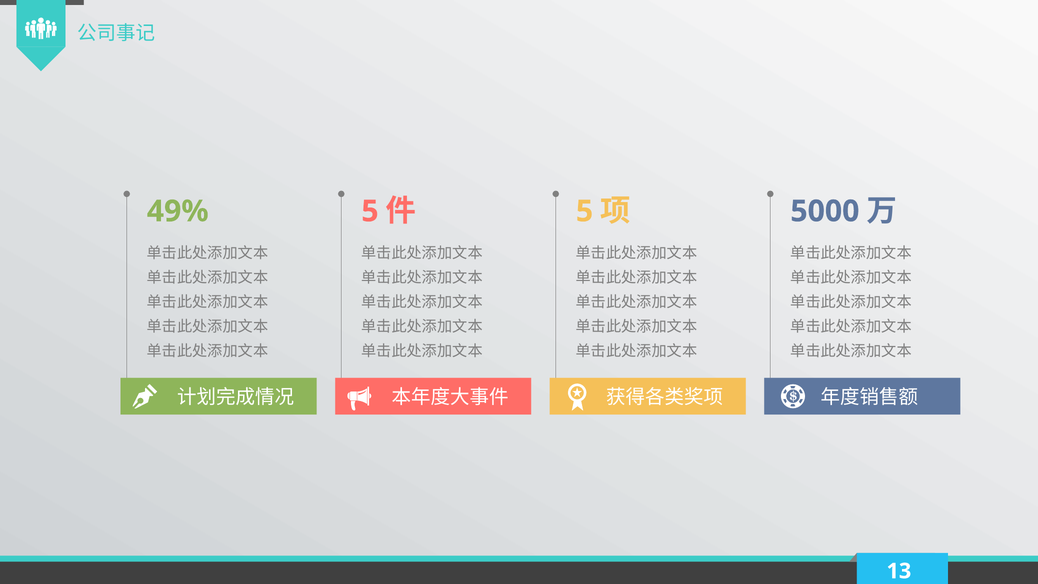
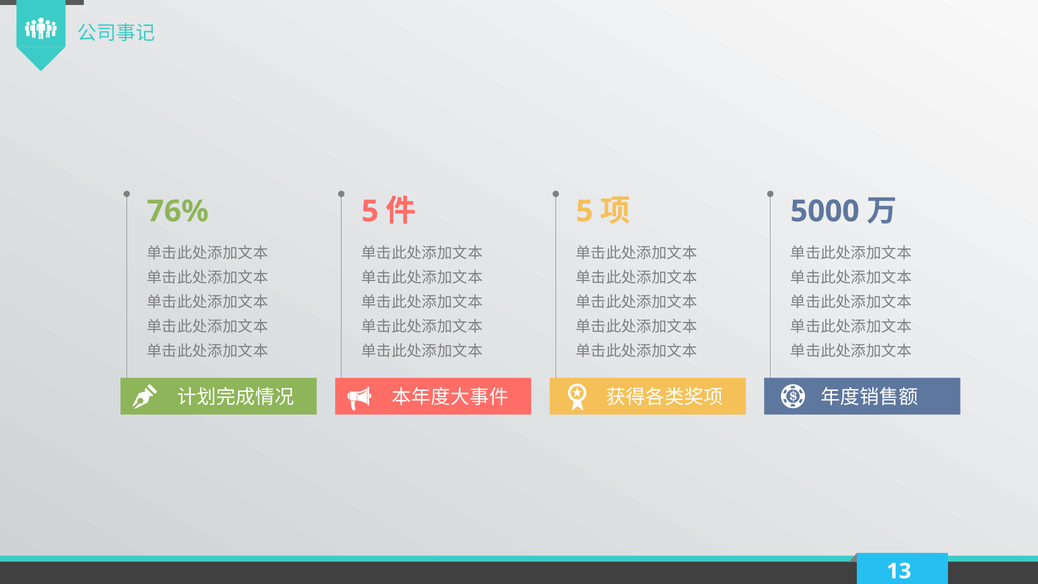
49%: 49% -> 76% (178, 211)
